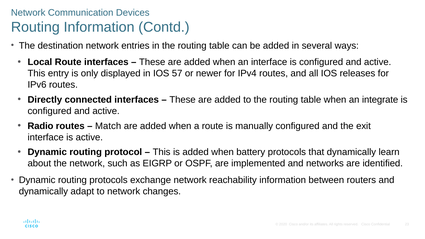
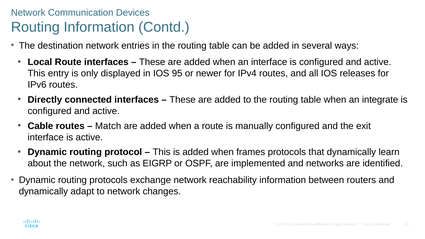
57: 57 -> 95 (177, 74)
Radio: Radio -> Cable (40, 126)
battery: battery -> frames (251, 152)
